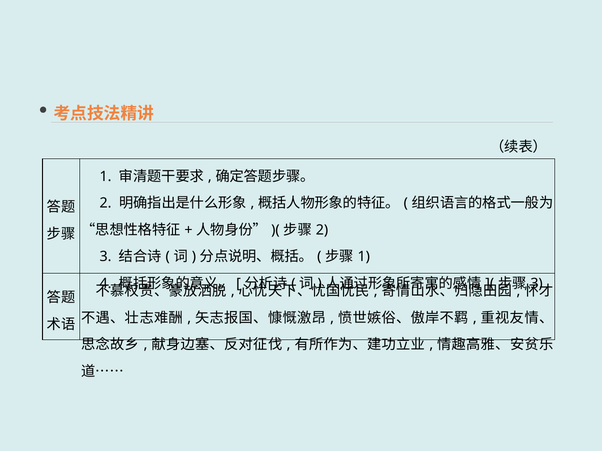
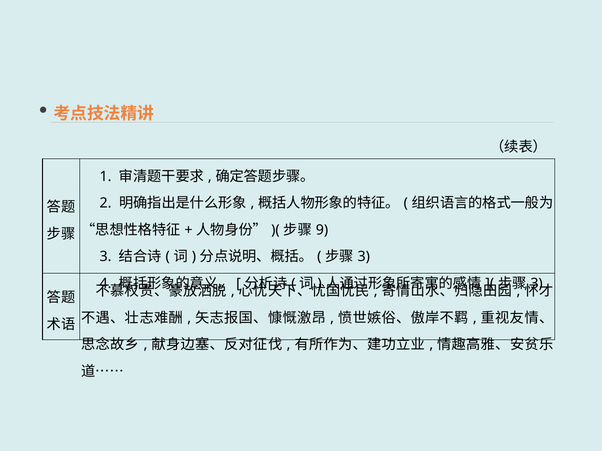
2: 2 -> 9 (322, 230)
1: 1 -> 3 (364, 257)
